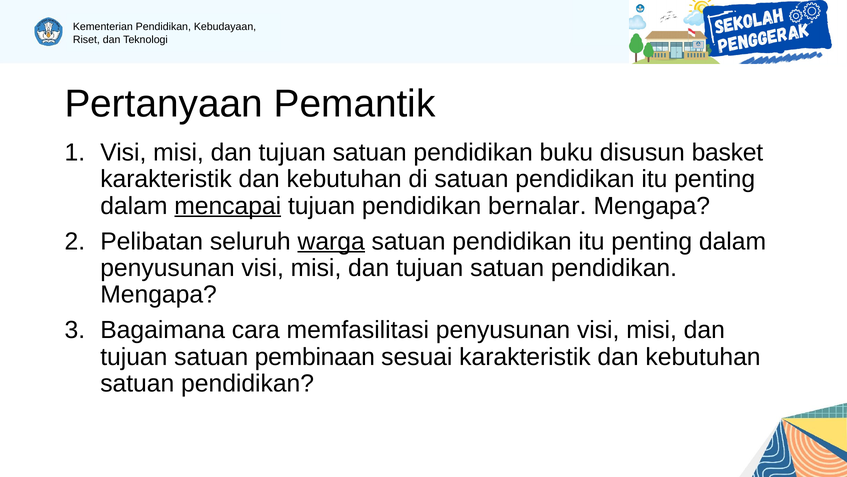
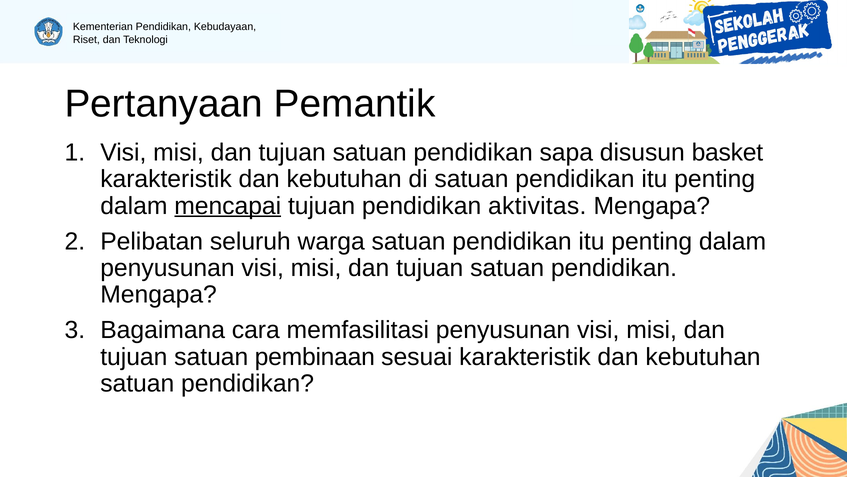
buku: buku -> sapa (566, 152)
bernalar: bernalar -> aktivitas (537, 206)
warga underline: present -> none (331, 241)
